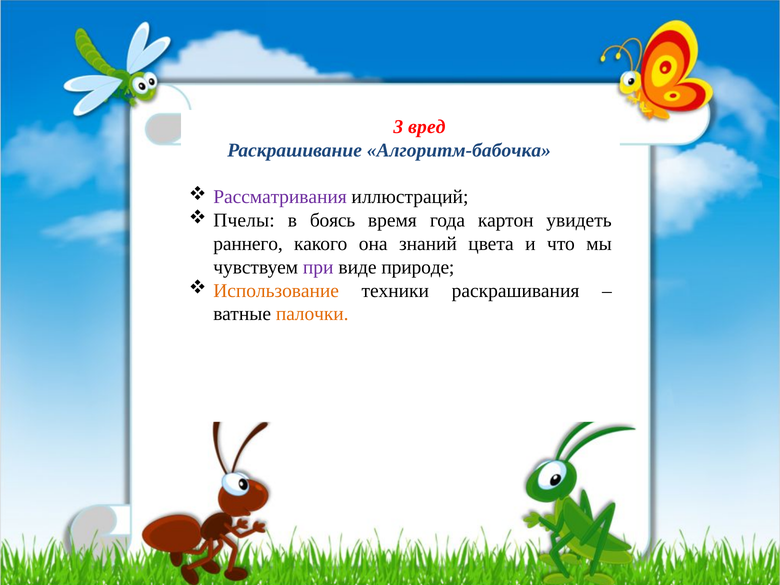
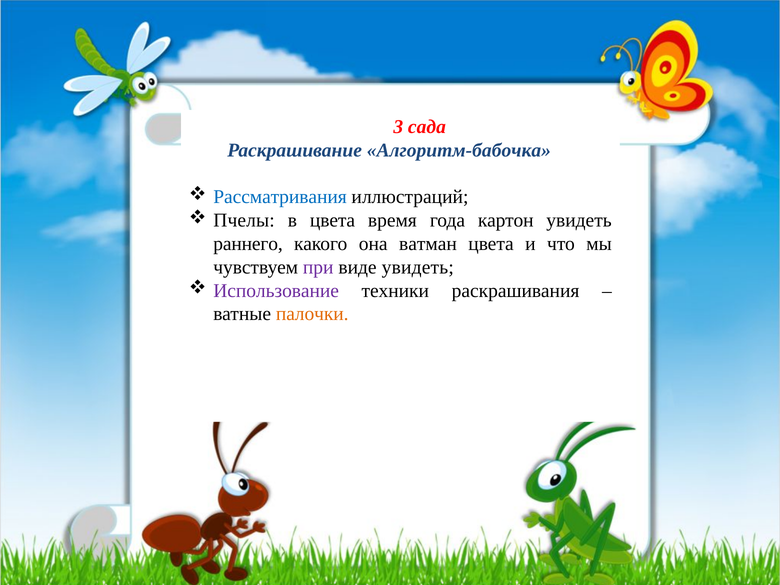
вред: вред -> сада (427, 127)
Рассматривания colour: purple -> blue (280, 197)
в боясь: боясь -> цвета (333, 220)
знаний: знаний -> ватман (428, 244)
виде природе: природе -> увидеть (418, 267)
Использование colour: orange -> purple (276, 291)
